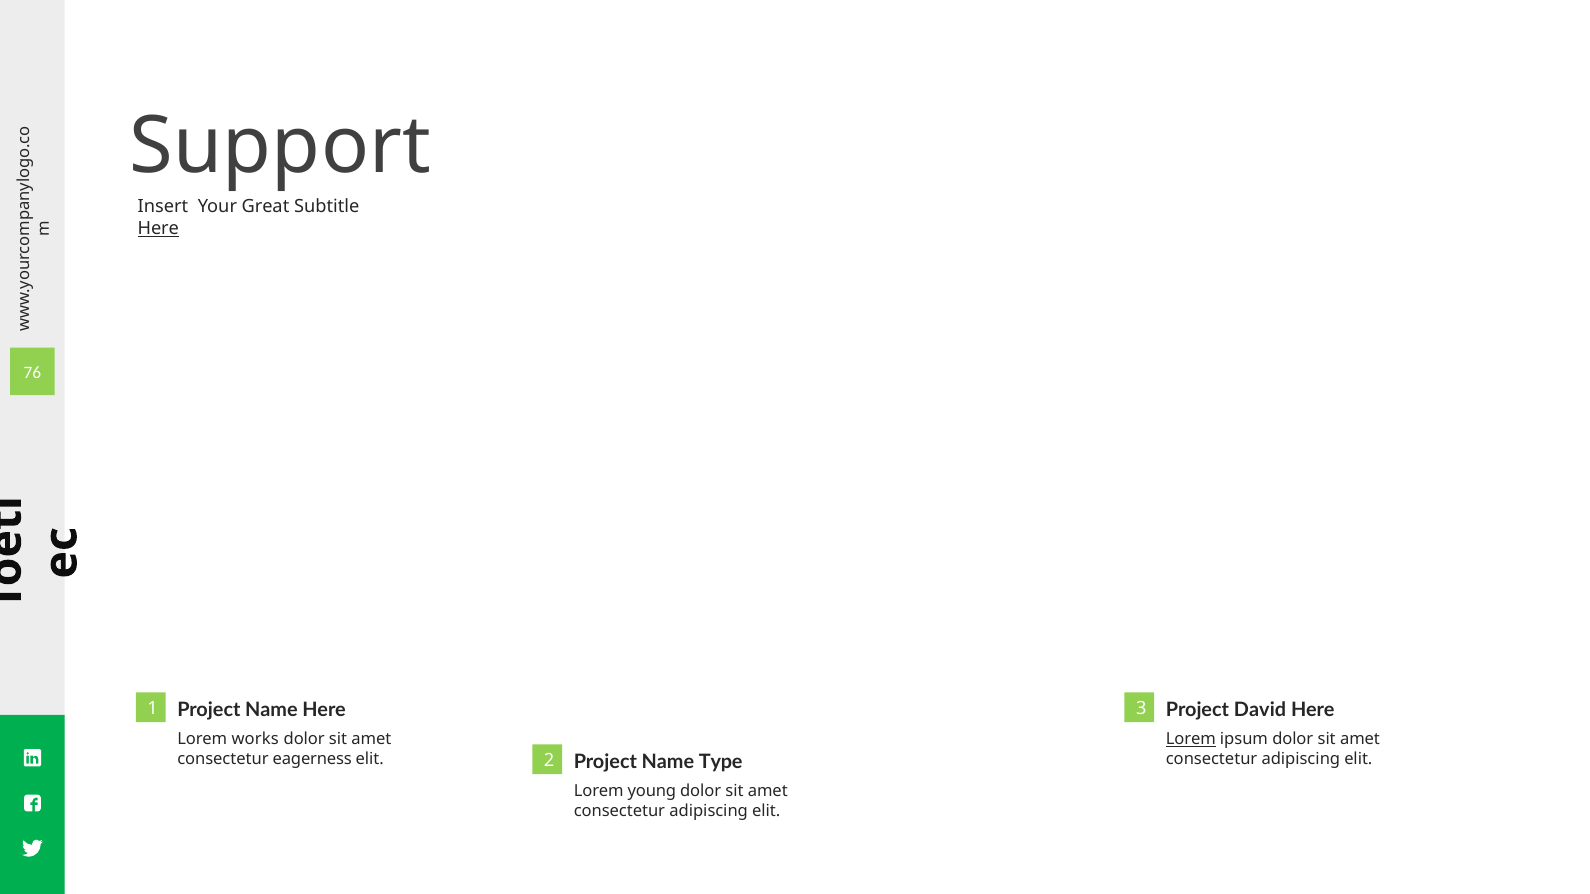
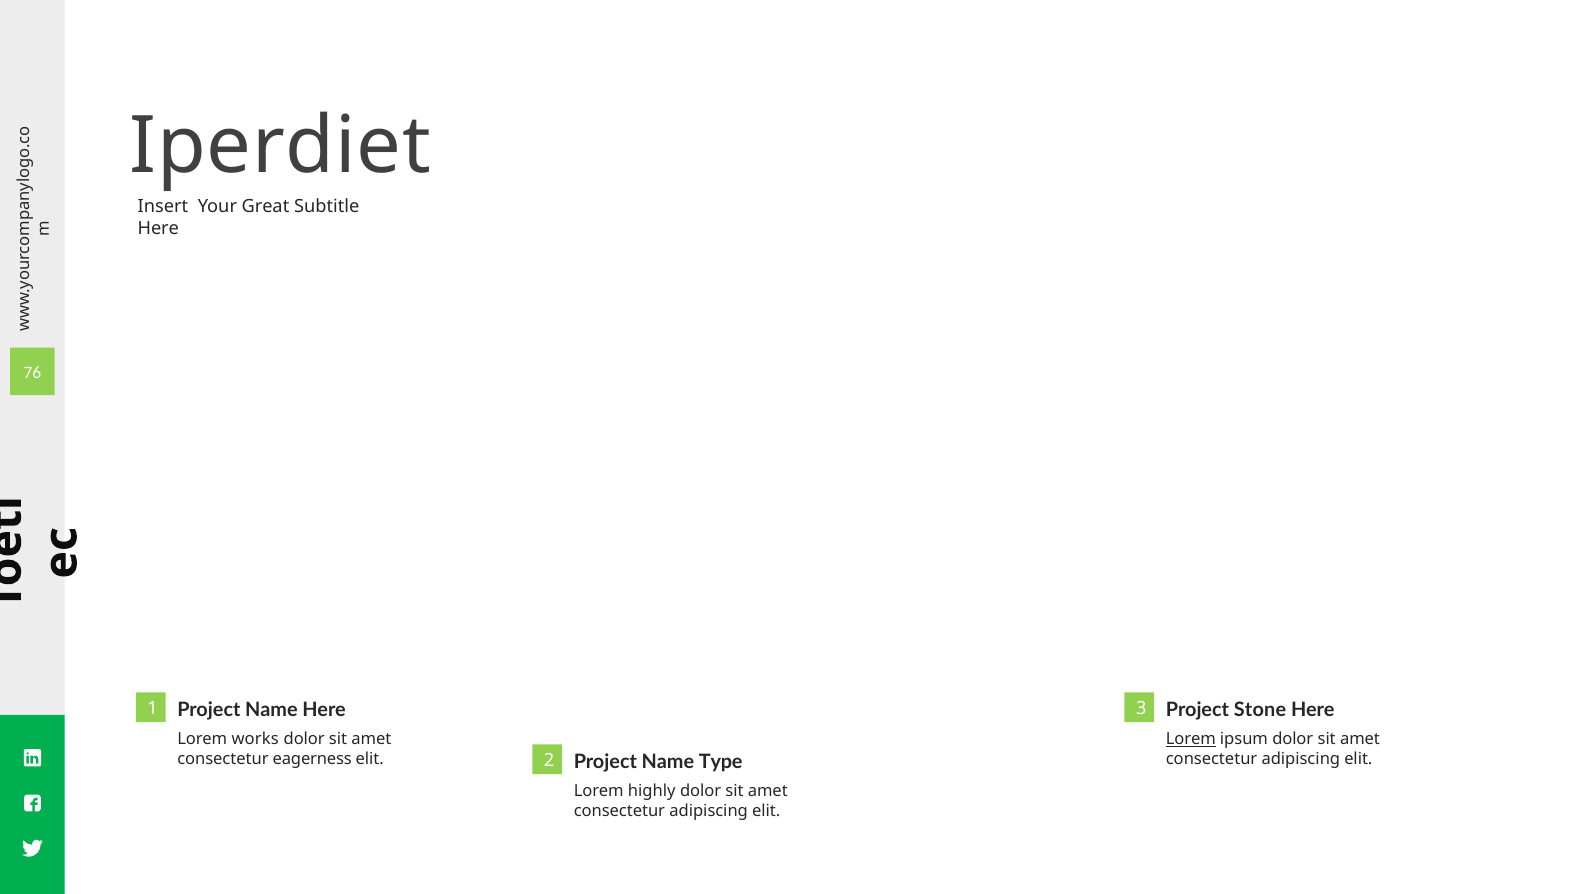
Support: Support -> Iperdiet (280, 147)
Here underline: present -> none (158, 229)
David: David -> Stone (1260, 710)
young: young -> highly (652, 791)
